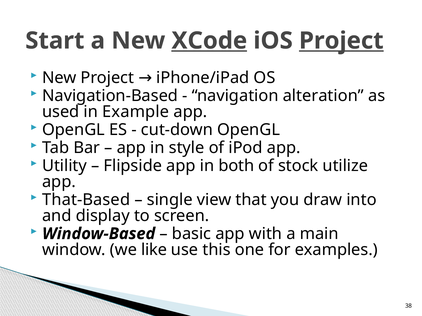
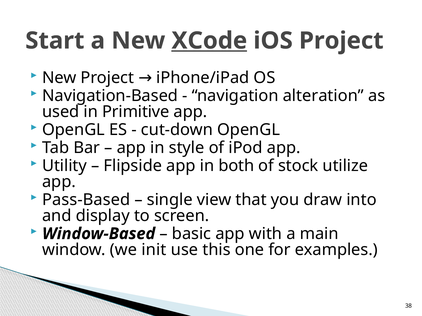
Project underline: present -> none (341, 41)
Example: Example -> Primitive (136, 112)
That-Based: That-Based -> Pass-Based (86, 200)
like: like -> init (154, 250)
